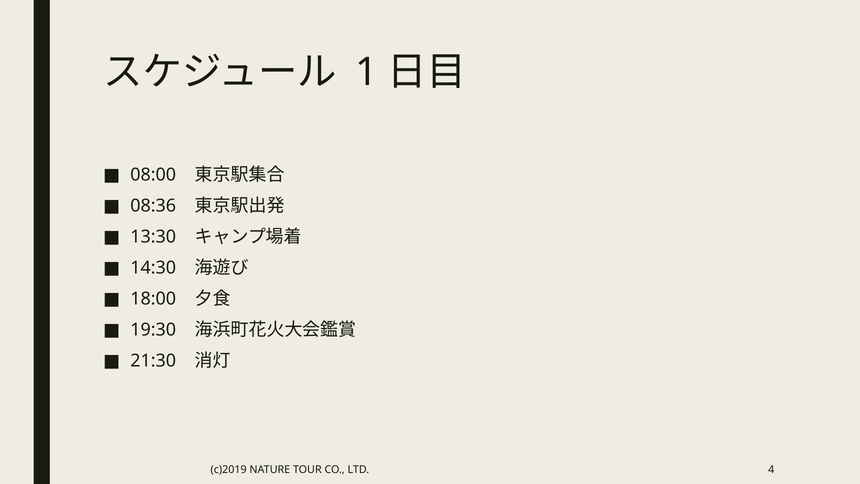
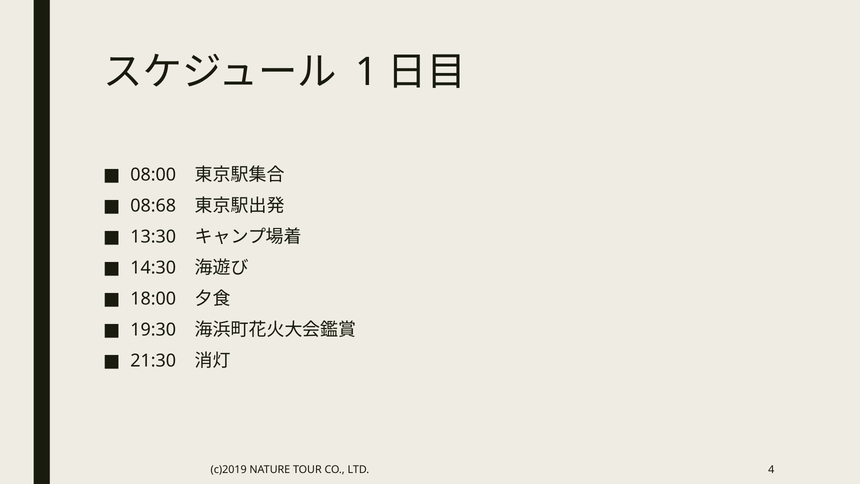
08:36: 08:36 -> 08:68 (153, 206)
